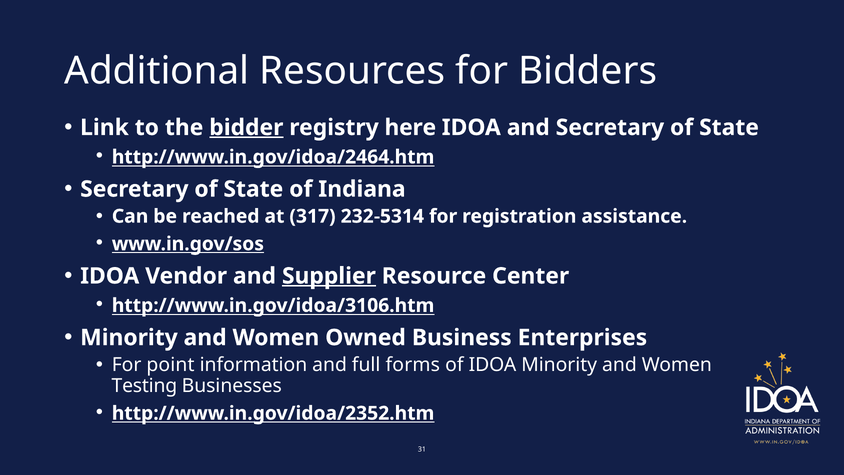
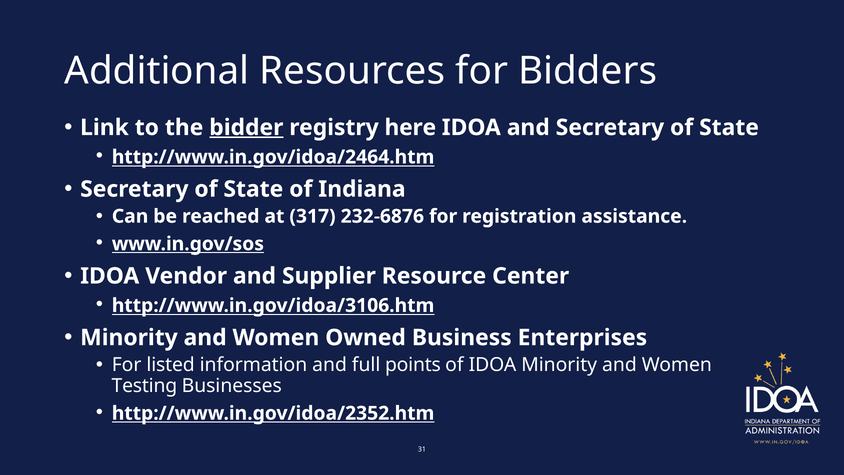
232-5314: 232-5314 -> 232-6876 (382, 216)
Supplier underline: present -> none (329, 276)
point: point -> listed (171, 365)
forms: forms -> points (413, 365)
